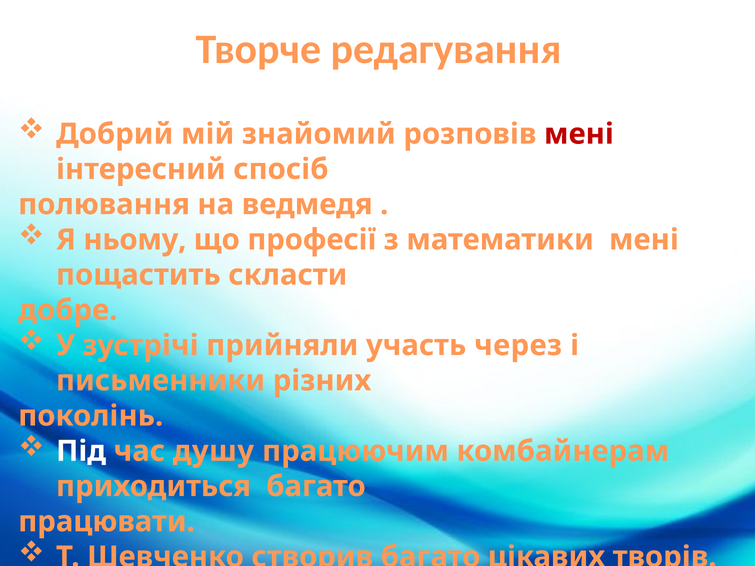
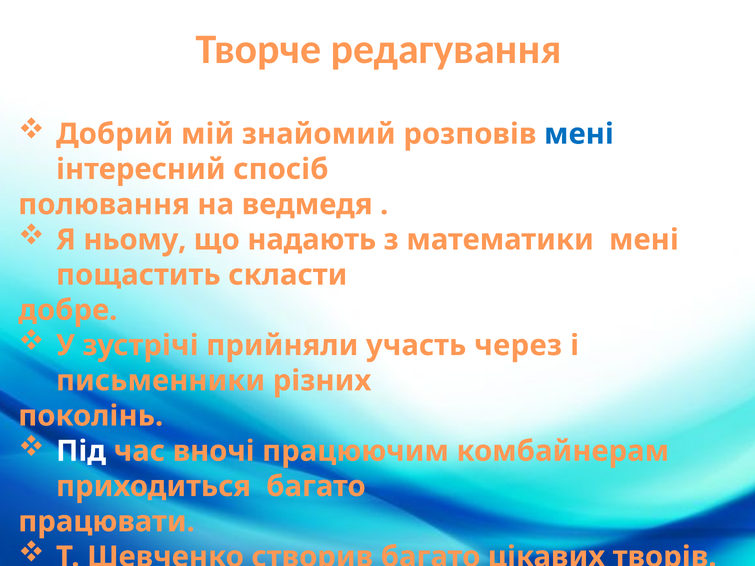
мені colour: red -> blue (579, 134)
що професії: професії -> надають (312, 240)
час душу: душу -> вночі (214, 451)
